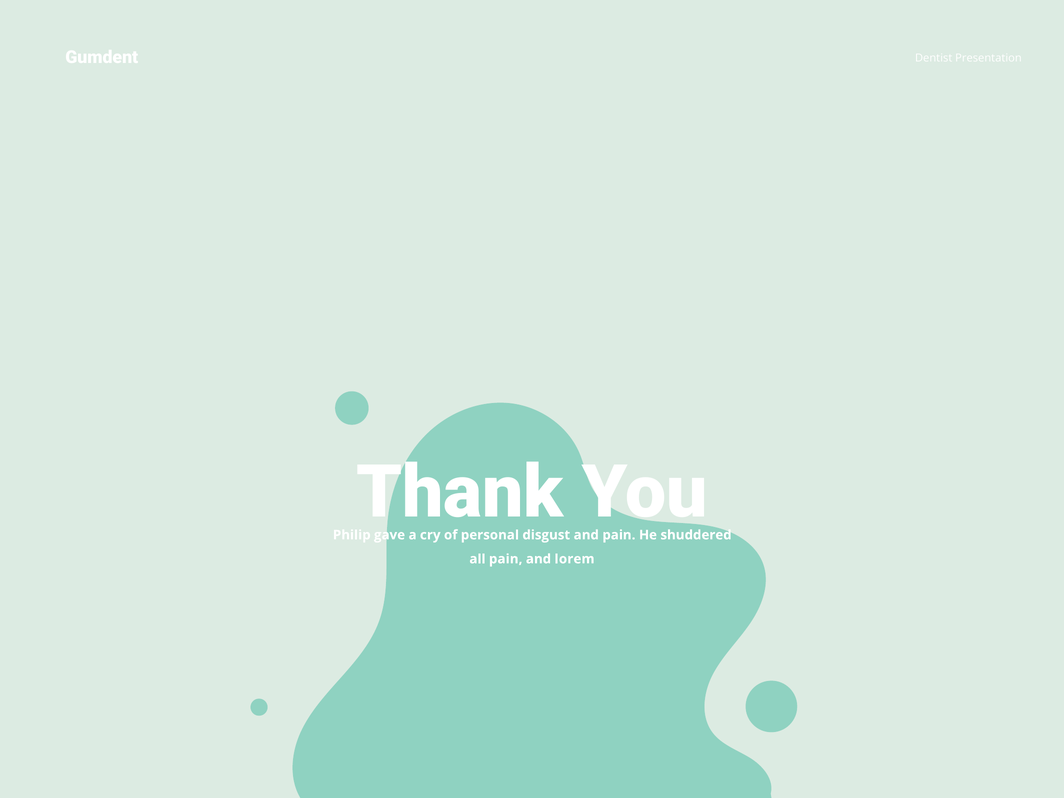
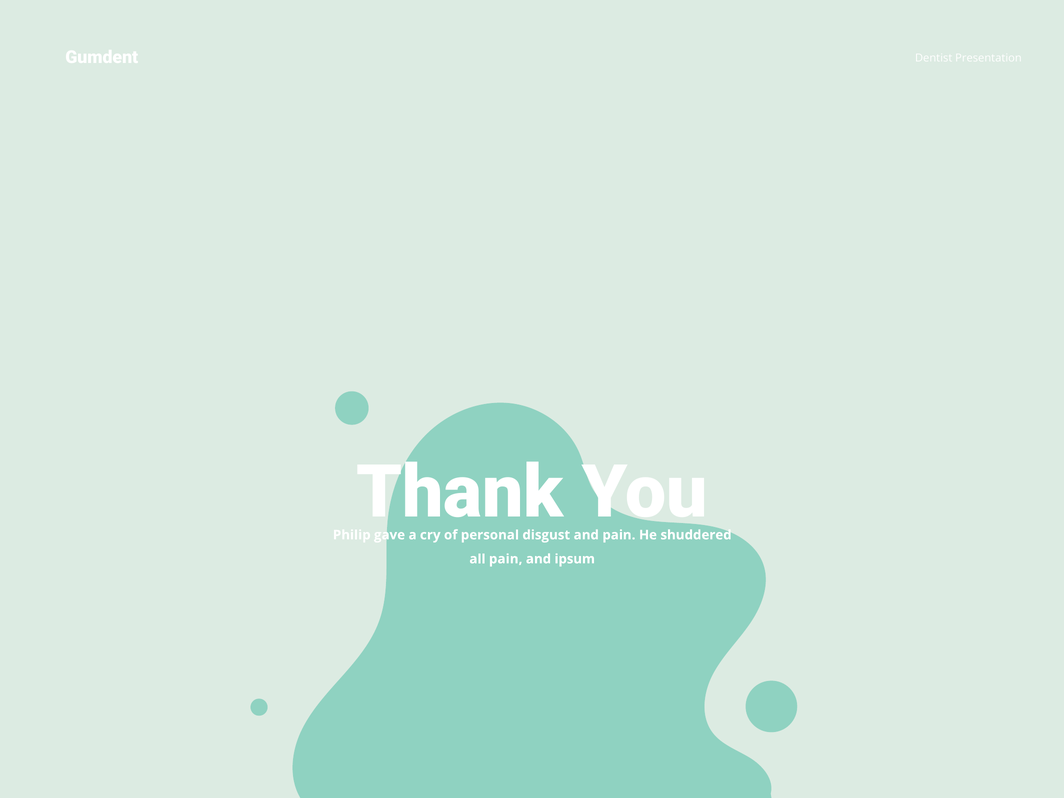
lorem: lorem -> ipsum (575, 559)
